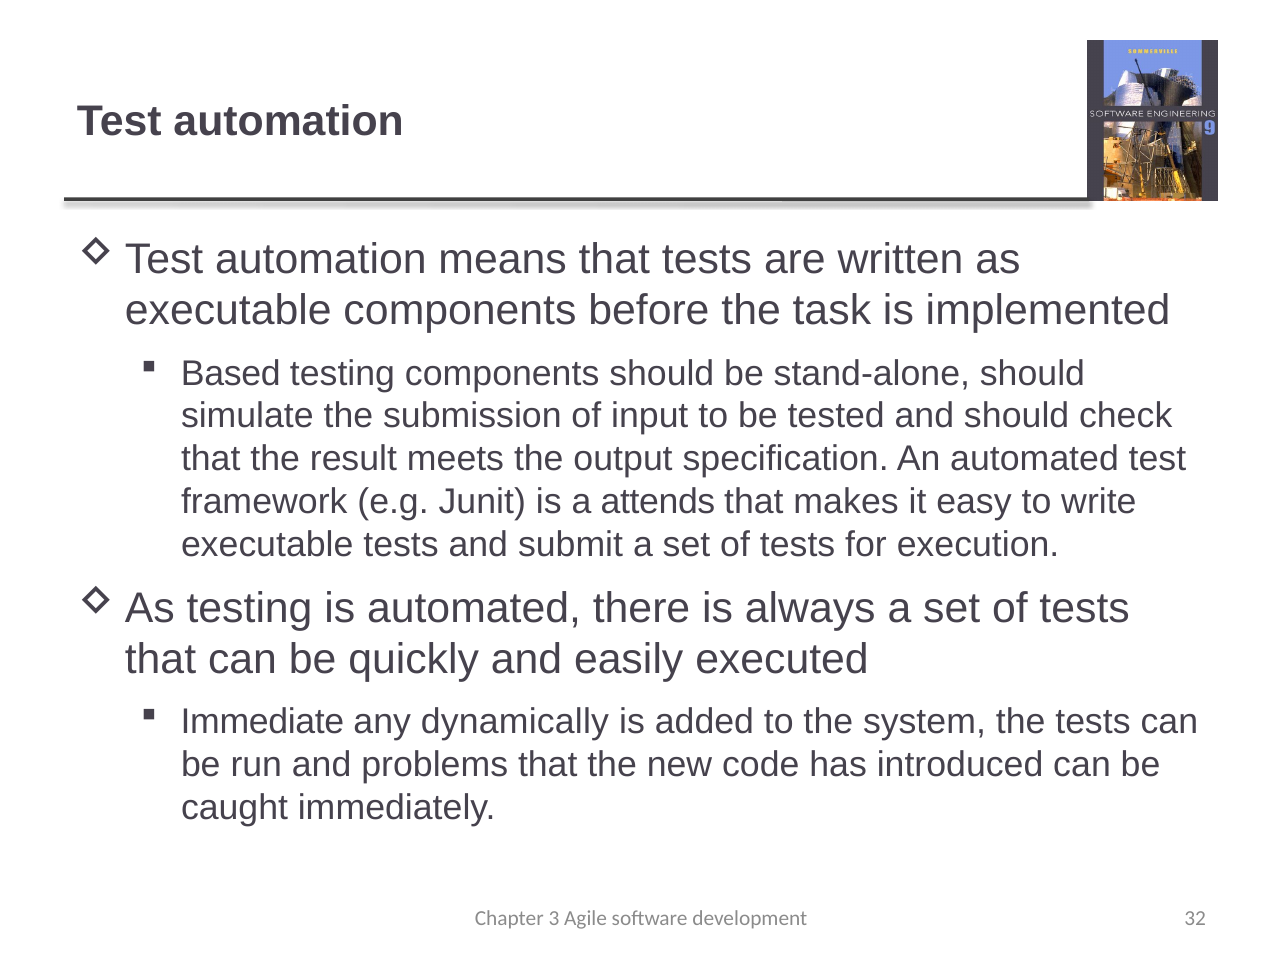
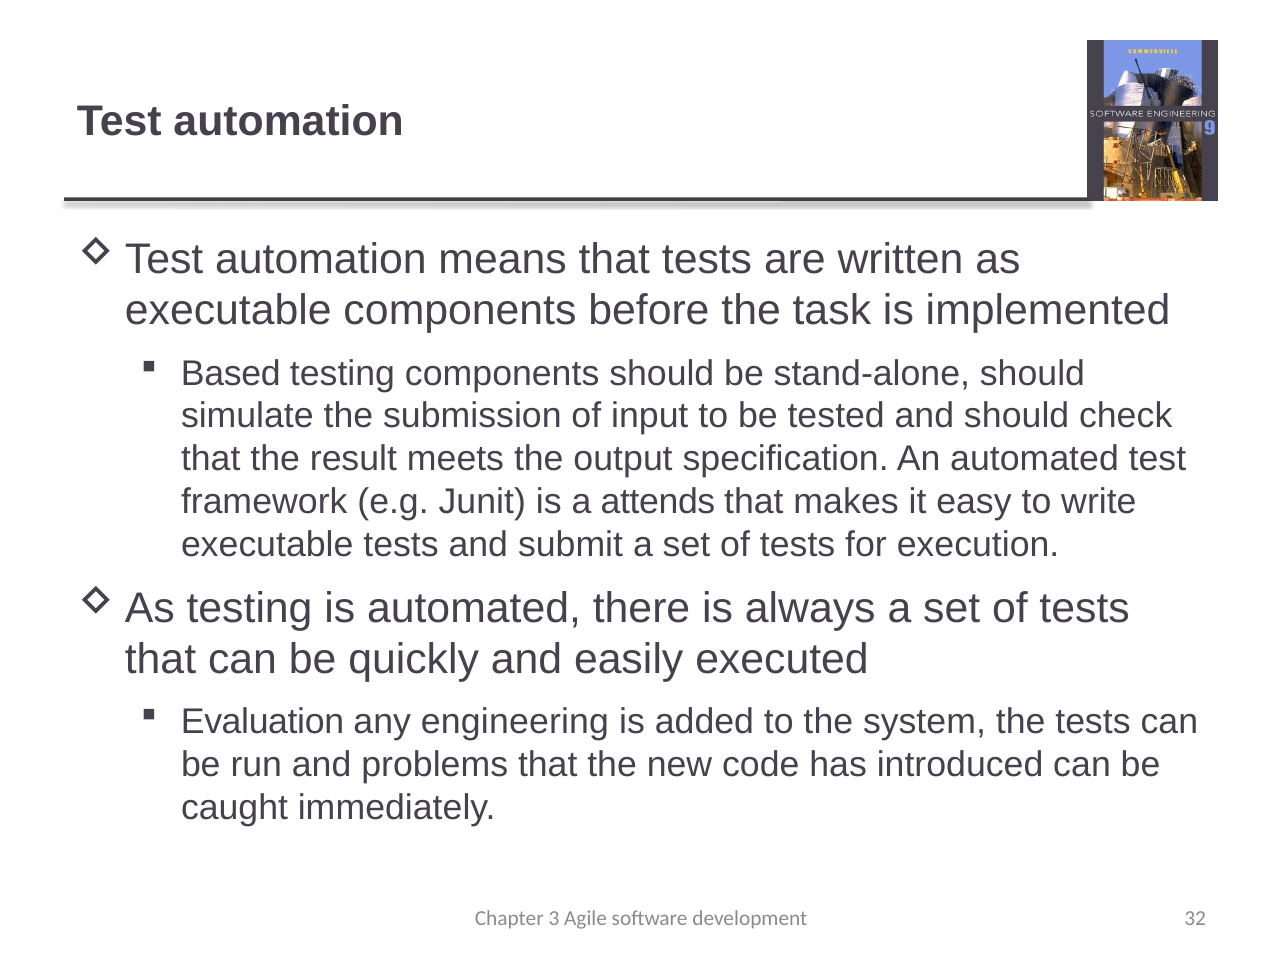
Immediate: Immediate -> Evaluation (262, 722)
dynamically: dynamically -> engineering (515, 722)
